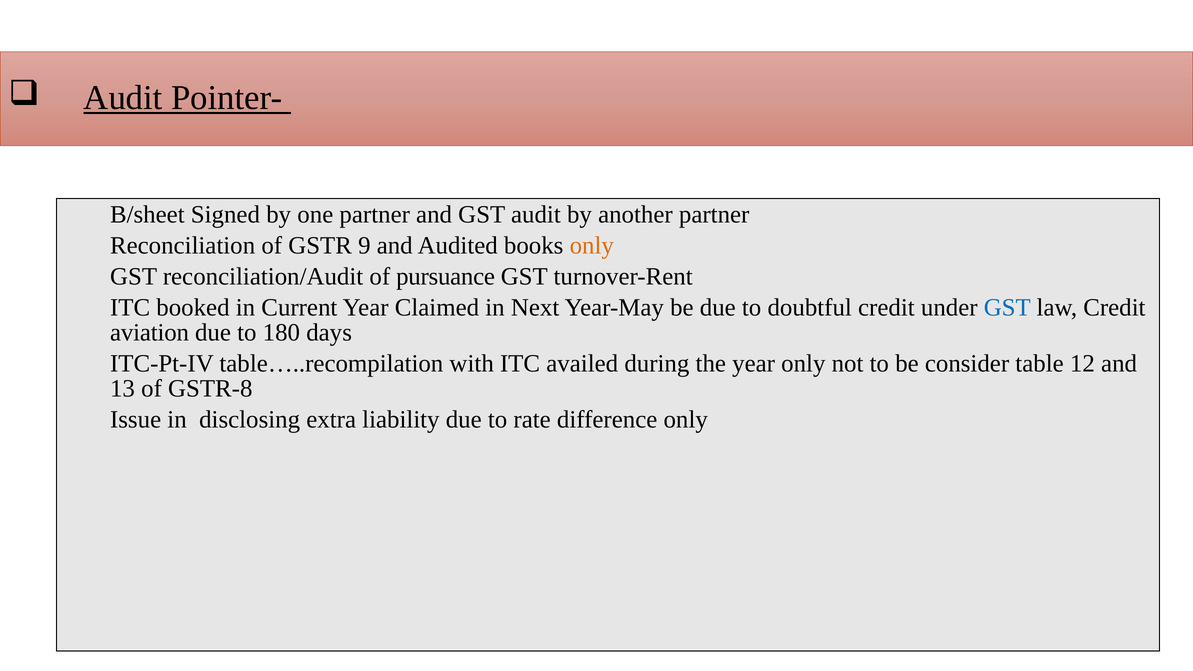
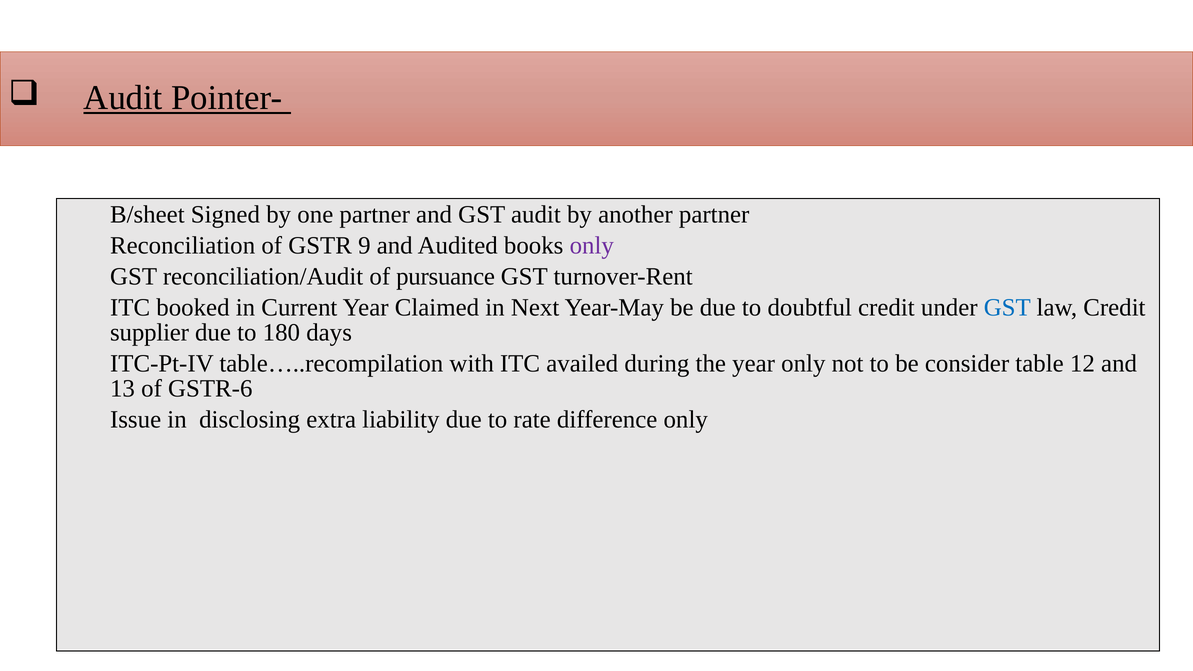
only colour: orange -> purple (592, 246)
aviation: aviation -> supplier (150, 333)
GSTR-8: GSTR-8 -> GSTR-6 (210, 389)
